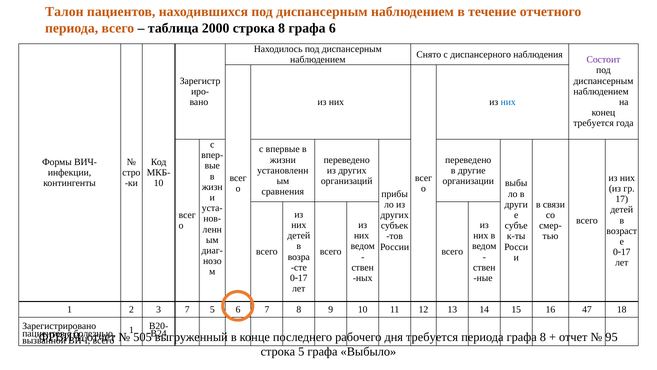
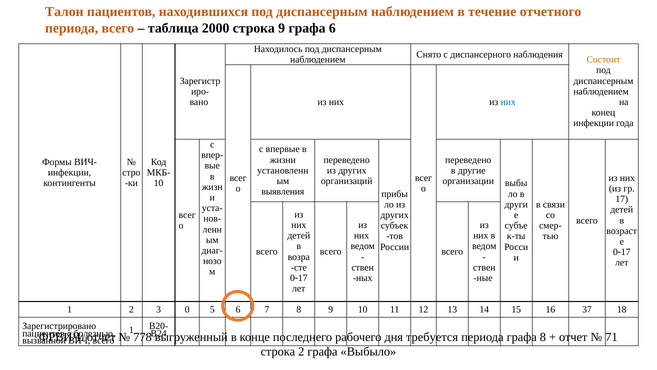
строка 8: 8 -> 9 (282, 28)
Состоит colour: purple -> orange (603, 60)
требуется: требуется -> инфекции (594, 123)
сравнения: сравнения -> выявления (283, 191)
3 7: 7 -> 0 (187, 309)
47: 47 -> 37 (587, 309)
505: 505 -> 778 (143, 337)
95: 95 -> 71 (612, 337)
строка 5: 5 -> 2 (301, 351)
